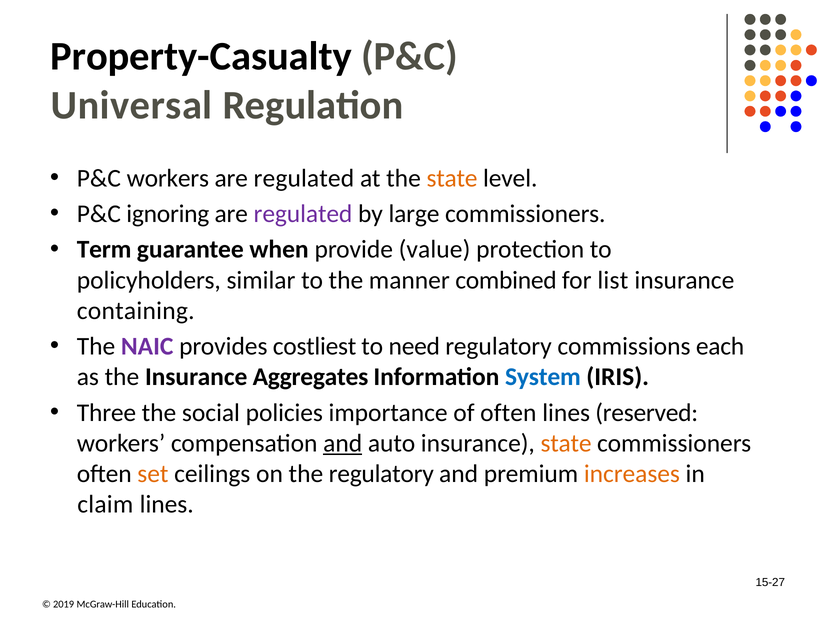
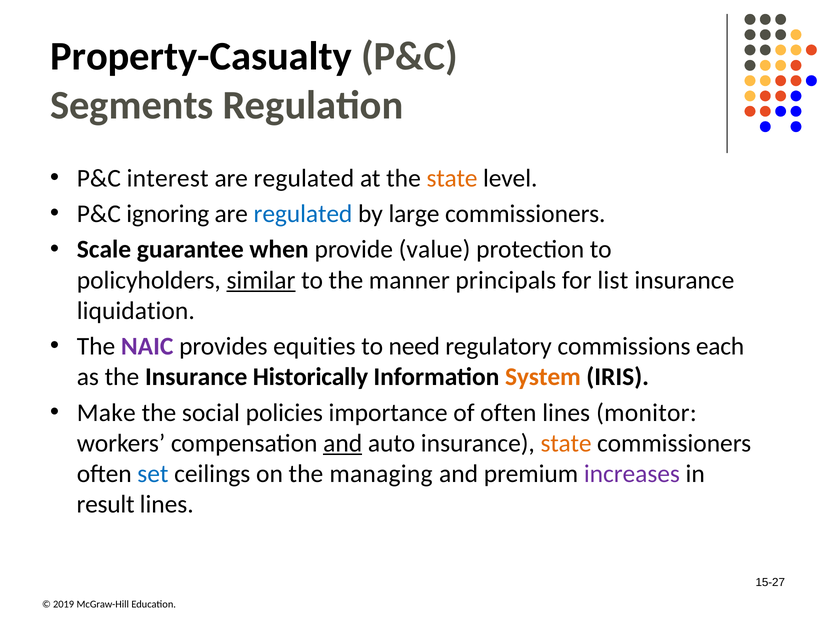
Universal: Universal -> Segments (132, 105)
P&C workers: workers -> interest (168, 178)
regulated colour: purple -> blue (303, 214)
Term: Term -> Scale (104, 250)
similar underline: none -> present (261, 280)
combined: combined -> principals (506, 280)
containing: containing -> liquidation (136, 311)
costliest: costliest -> equities (314, 347)
Aggregates: Aggregates -> Historically (311, 377)
System colour: blue -> orange (543, 377)
Three: Three -> Make (106, 413)
reserved: reserved -> monitor (646, 413)
set colour: orange -> blue (153, 474)
the regulatory: regulatory -> managing (381, 474)
increases colour: orange -> purple (632, 474)
claim: claim -> result (106, 505)
